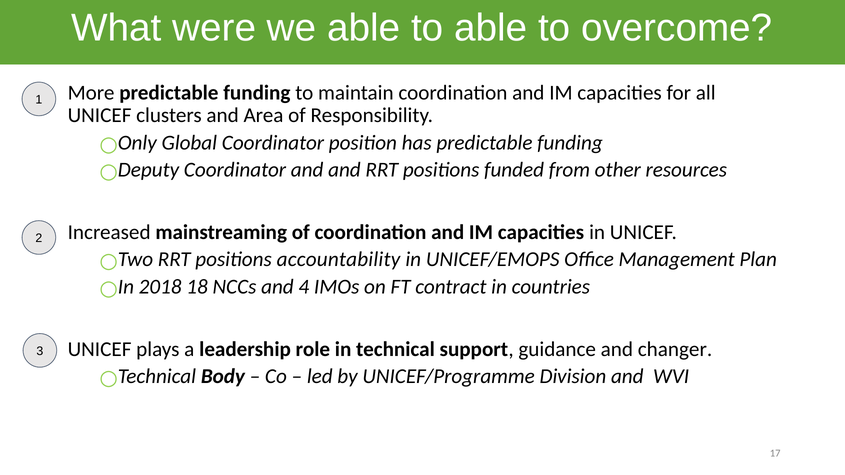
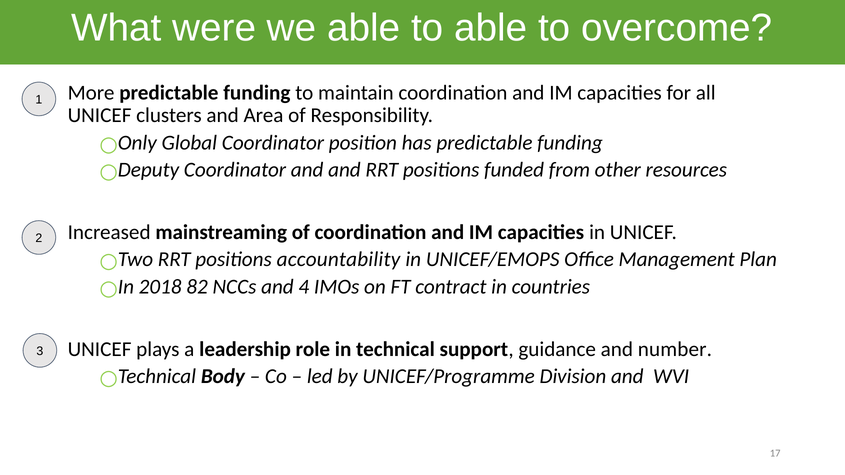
18: 18 -> 82 (197, 287)
changer: changer -> number (675, 350)
